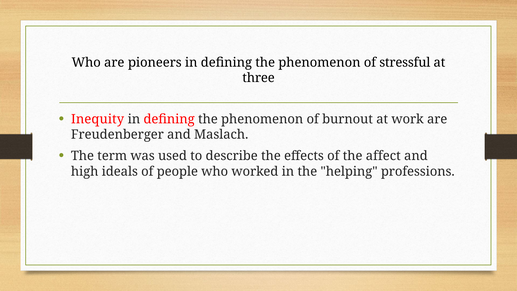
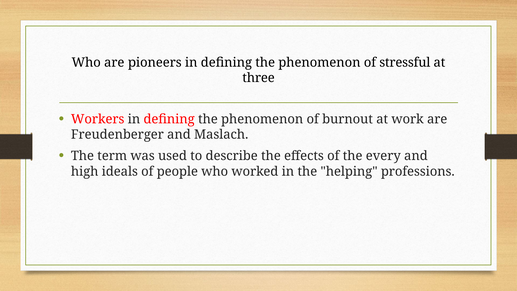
Inequity: Inequity -> Workers (98, 119)
affect: affect -> every (383, 156)
